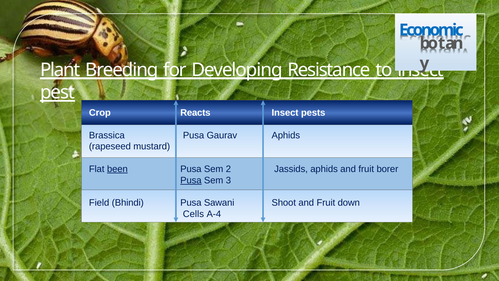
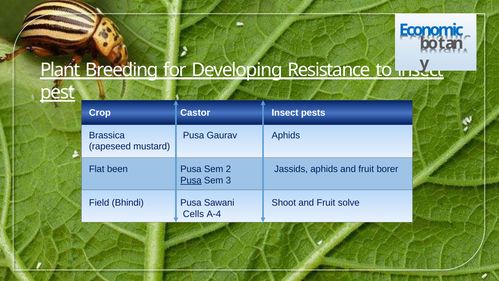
Reacts: Reacts -> Castor (195, 113)
been underline: present -> none (117, 169)
down: down -> solve (349, 203)
